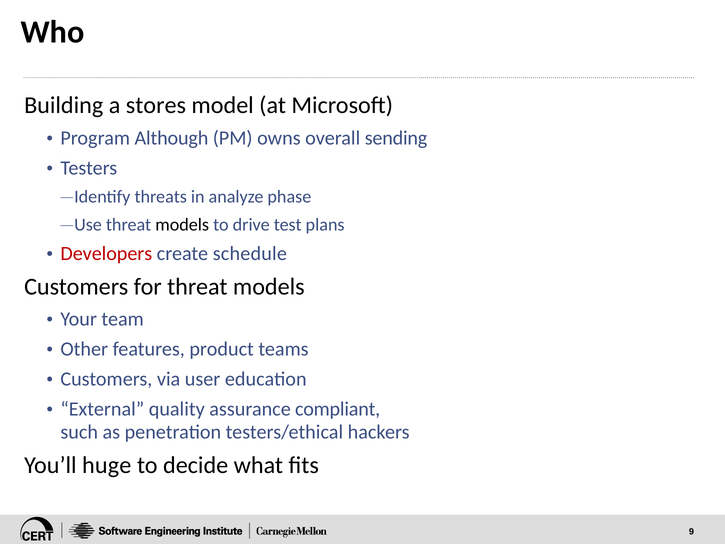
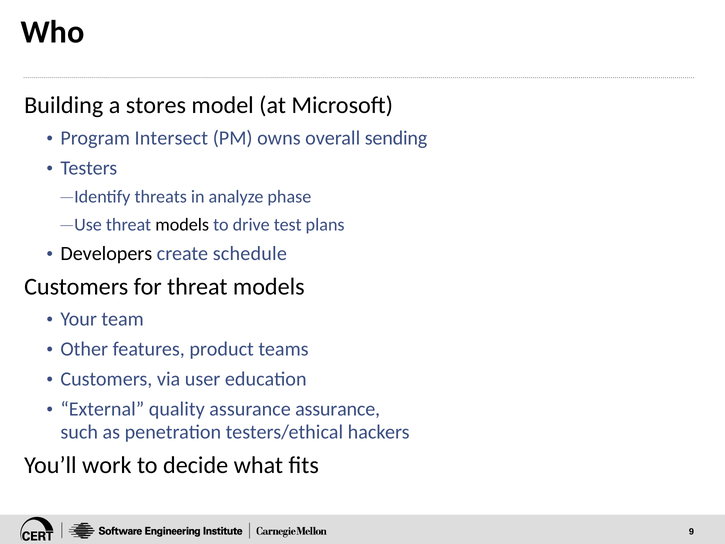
Although: Although -> Intersect (171, 138)
Developers colour: red -> black (106, 253)
assurance compliant: compliant -> assurance (338, 409)
huge: huge -> work (107, 465)
